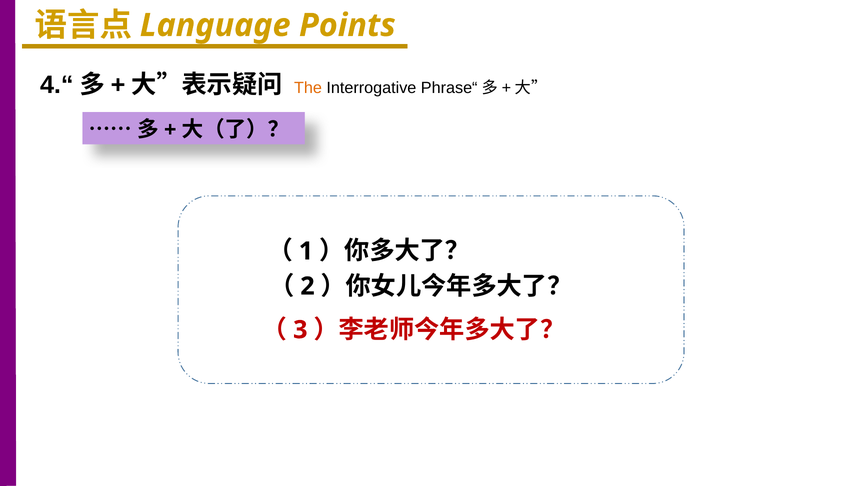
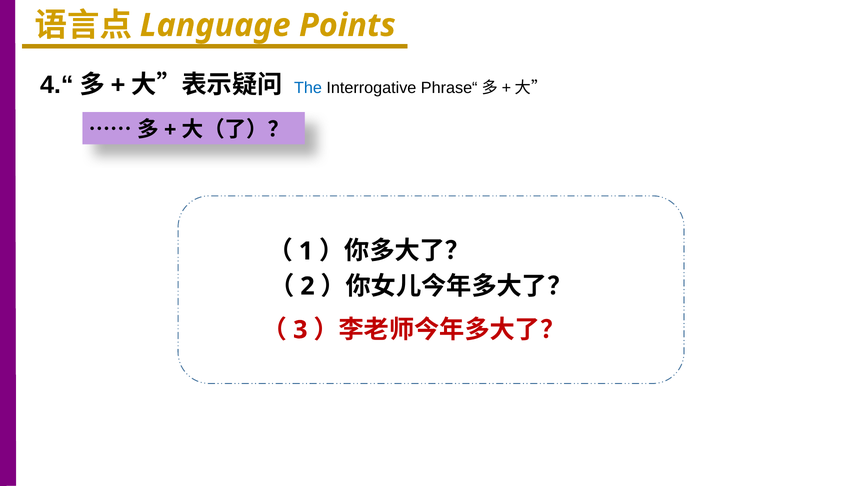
The colour: orange -> blue (308, 88)
